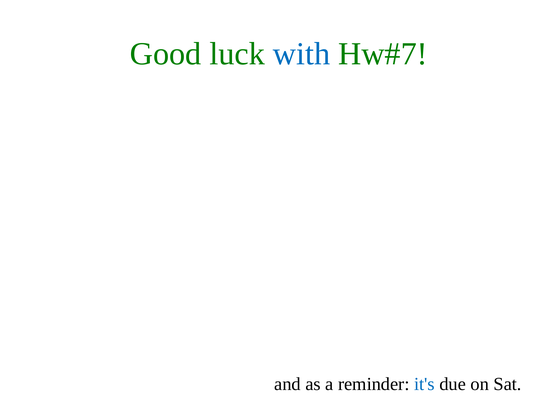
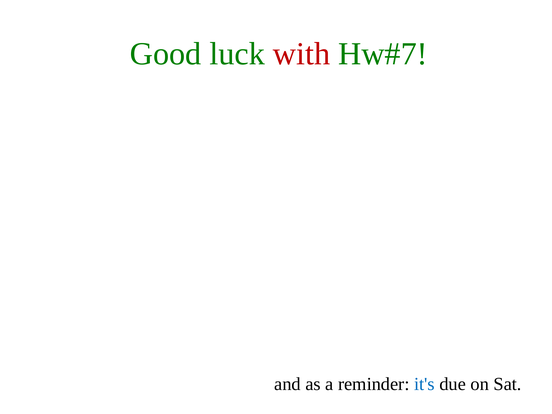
with colour: blue -> red (302, 54)
